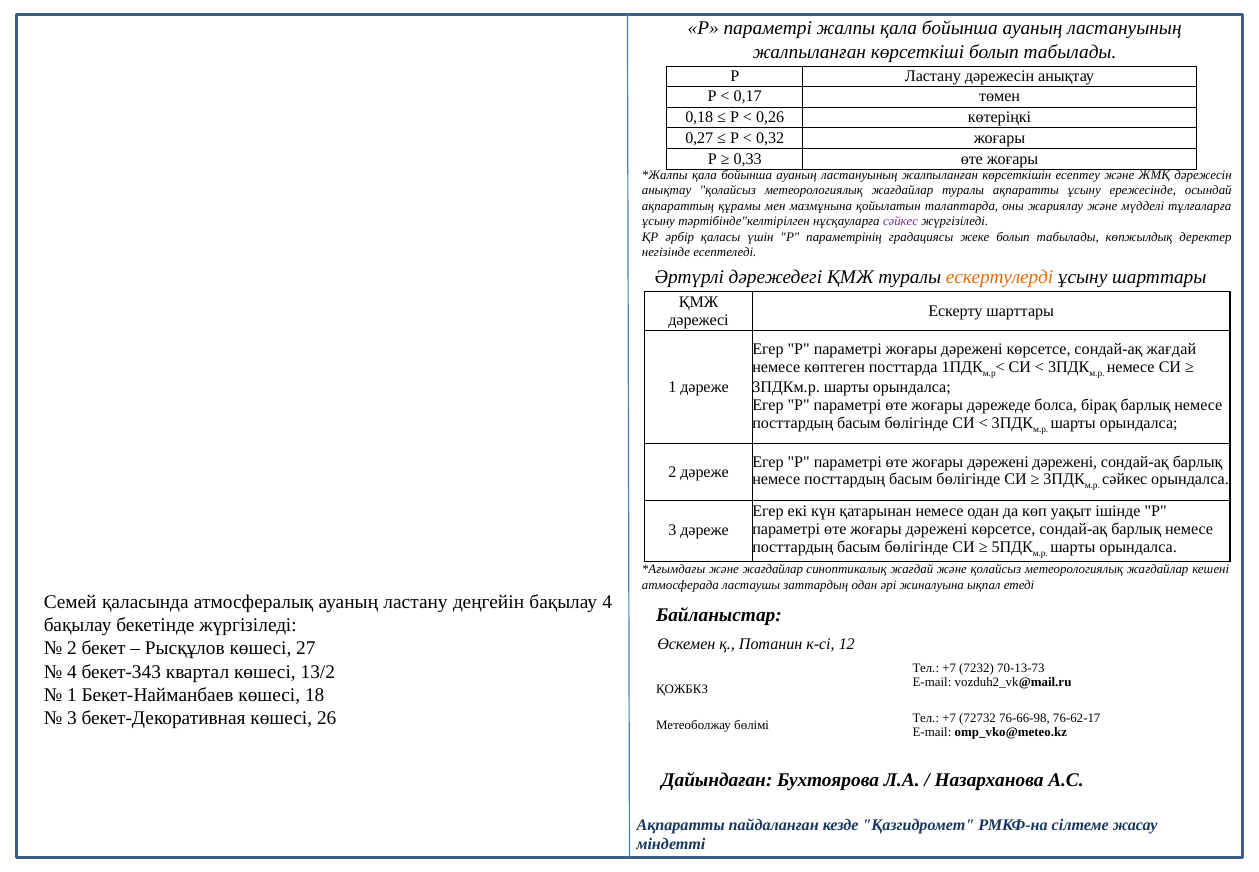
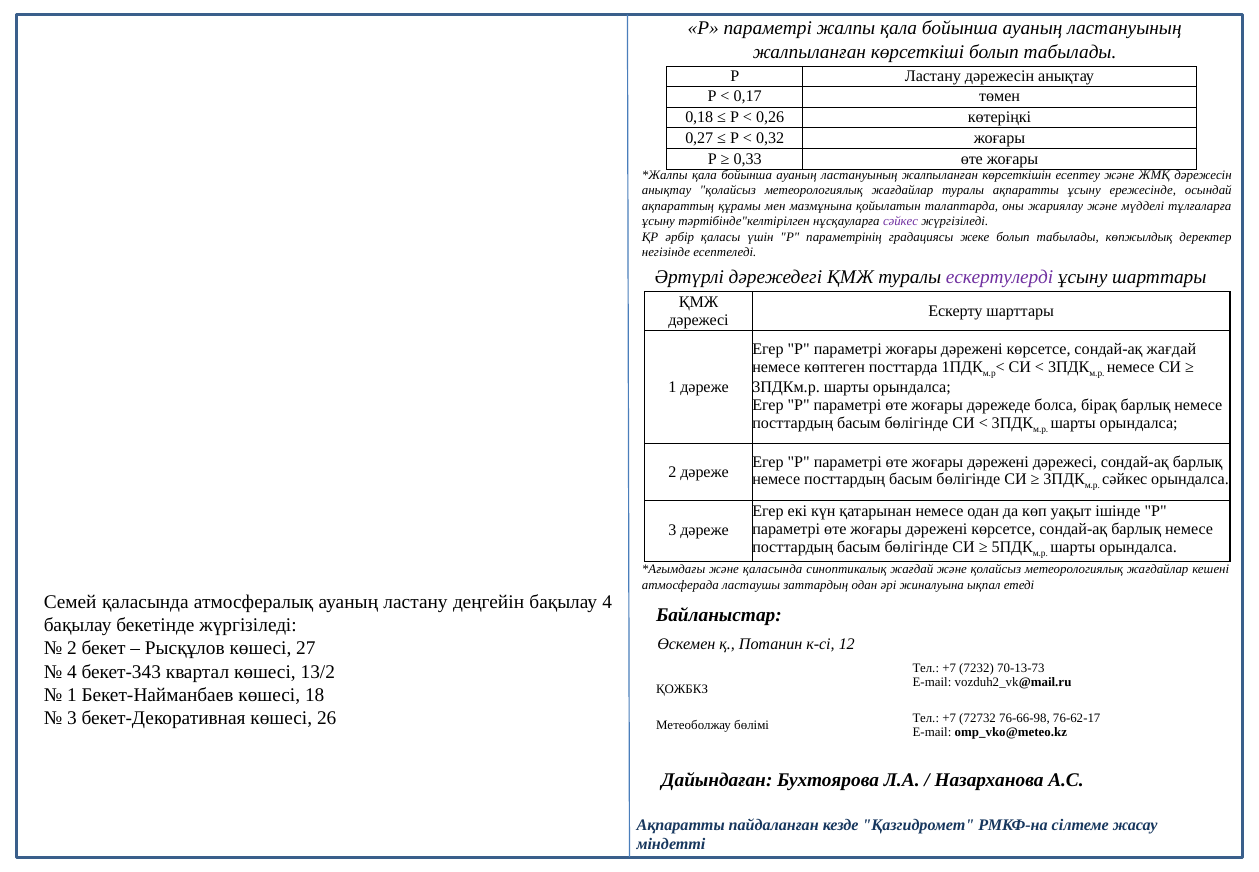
ескертулерді colour: orange -> purple (1000, 277)
дәрежені дәрежені: дәрежені -> дәрежесі (1065, 461)
және жағдайлар: жағдайлар -> қаласында (773, 569)
